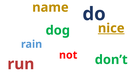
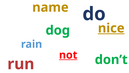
not underline: none -> present (68, 55)
